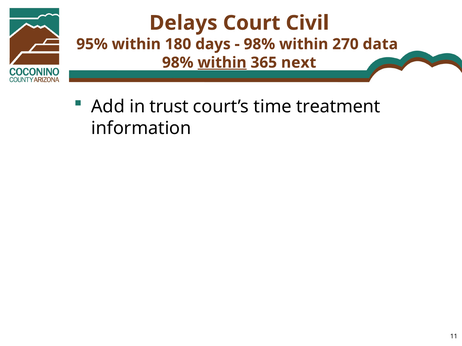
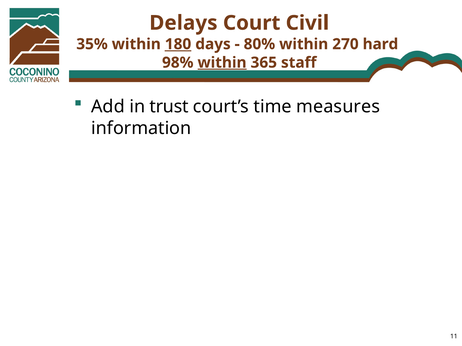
95%: 95% -> 35% (92, 44)
180 underline: none -> present (178, 44)
98%: 98% -> 80% (259, 44)
data: data -> hard (380, 44)
next: next -> staff (299, 63)
treatment: treatment -> measures (338, 107)
